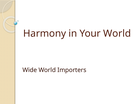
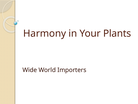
Your World: World -> Plants (117, 33)
